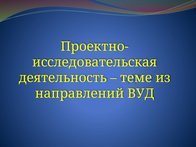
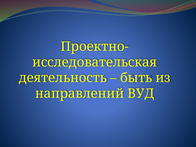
теме: теме -> быть (136, 78)
